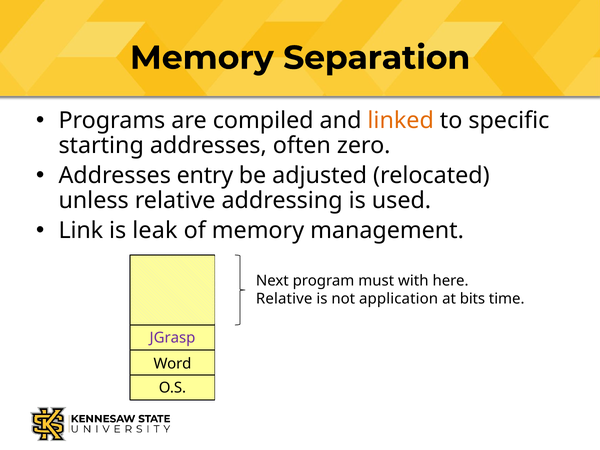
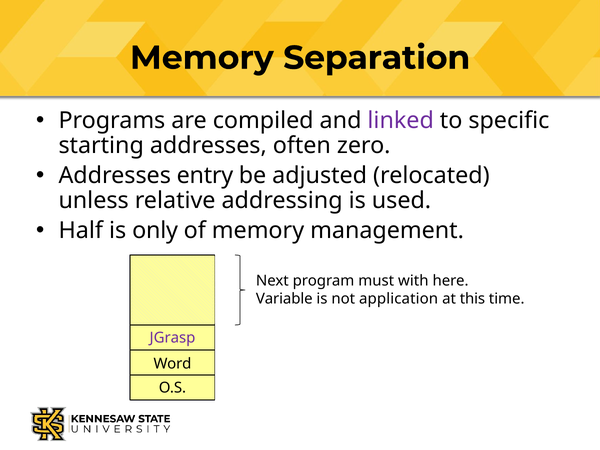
linked colour: orange -> purple (401, 120)
Link: Link -> Half (81, 231)
leak: leak -> only (155, 231)
Relative: Relative -> Variable (284, 299)
bits: bits -> this (472, 299)
